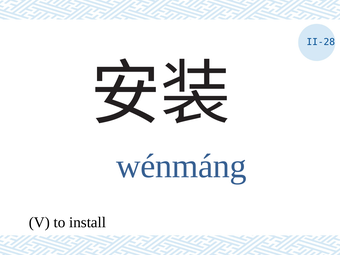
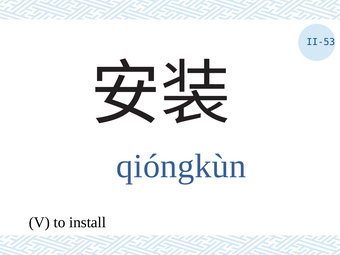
II-28: II-28 -> II-53 (321, 42)
wénmáng: wénmáng -> qióngkùn (181, 166)
